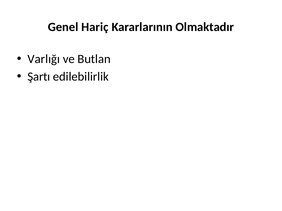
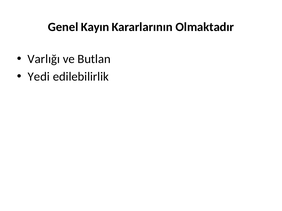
Hariç: Hariç -> Kayın (95, 27)
Şartı: Şartı -> Yedi (39, 77)
